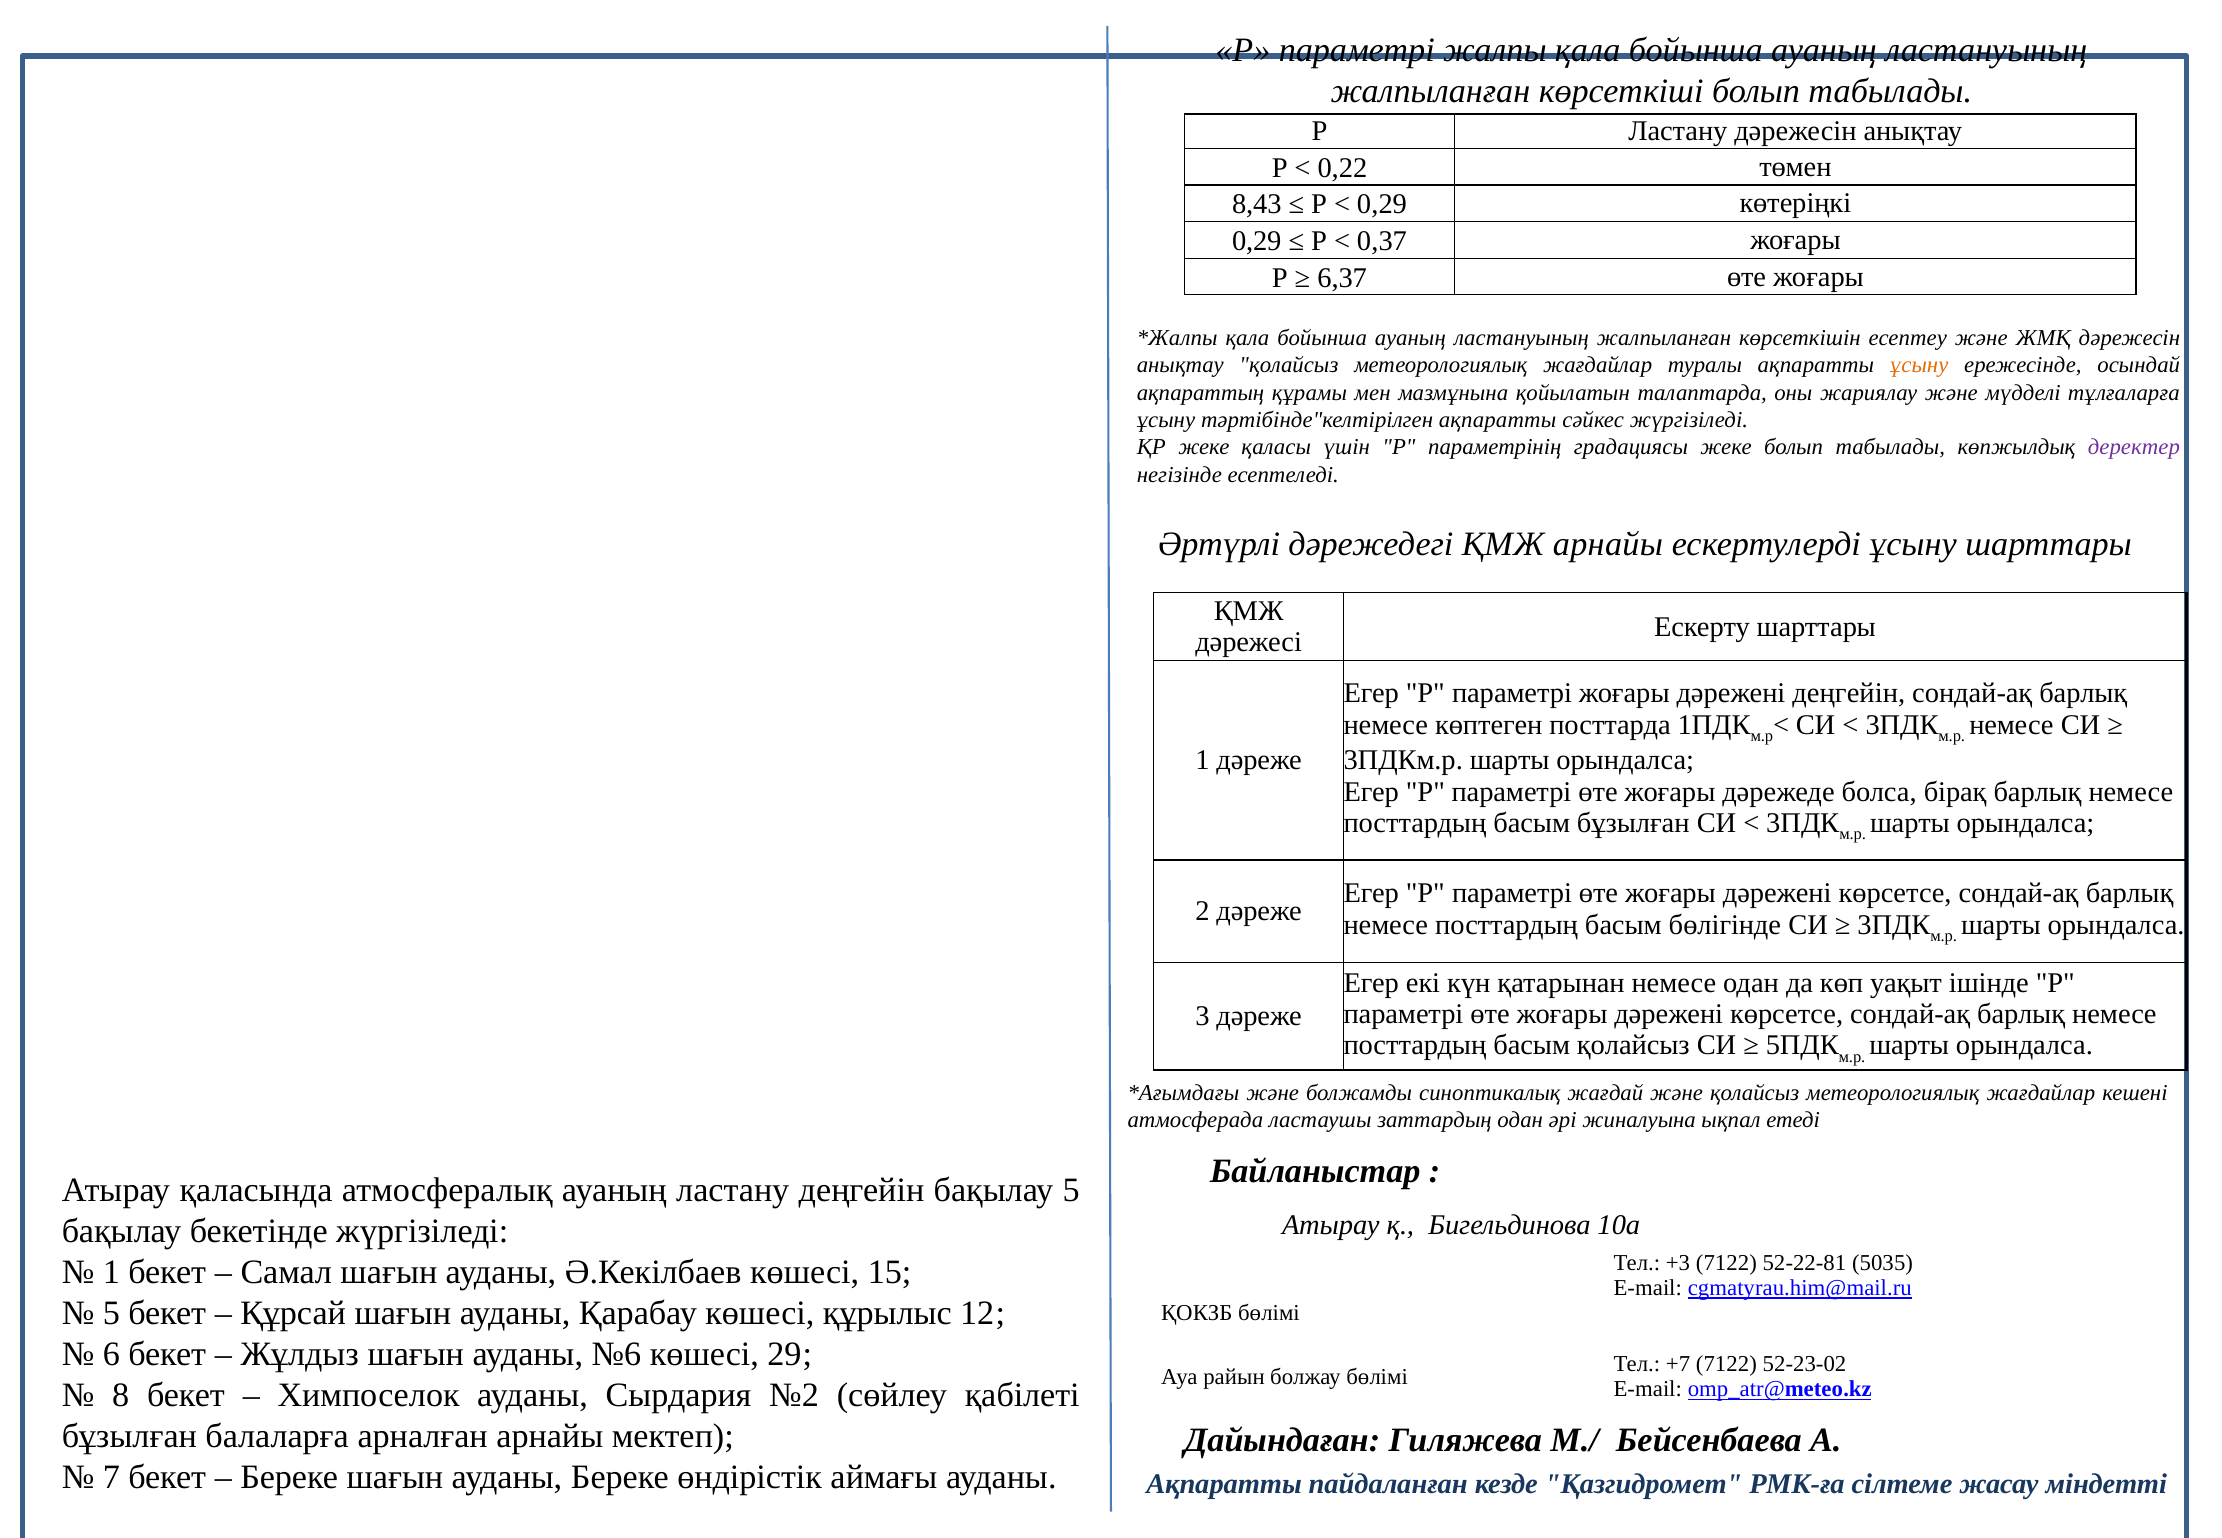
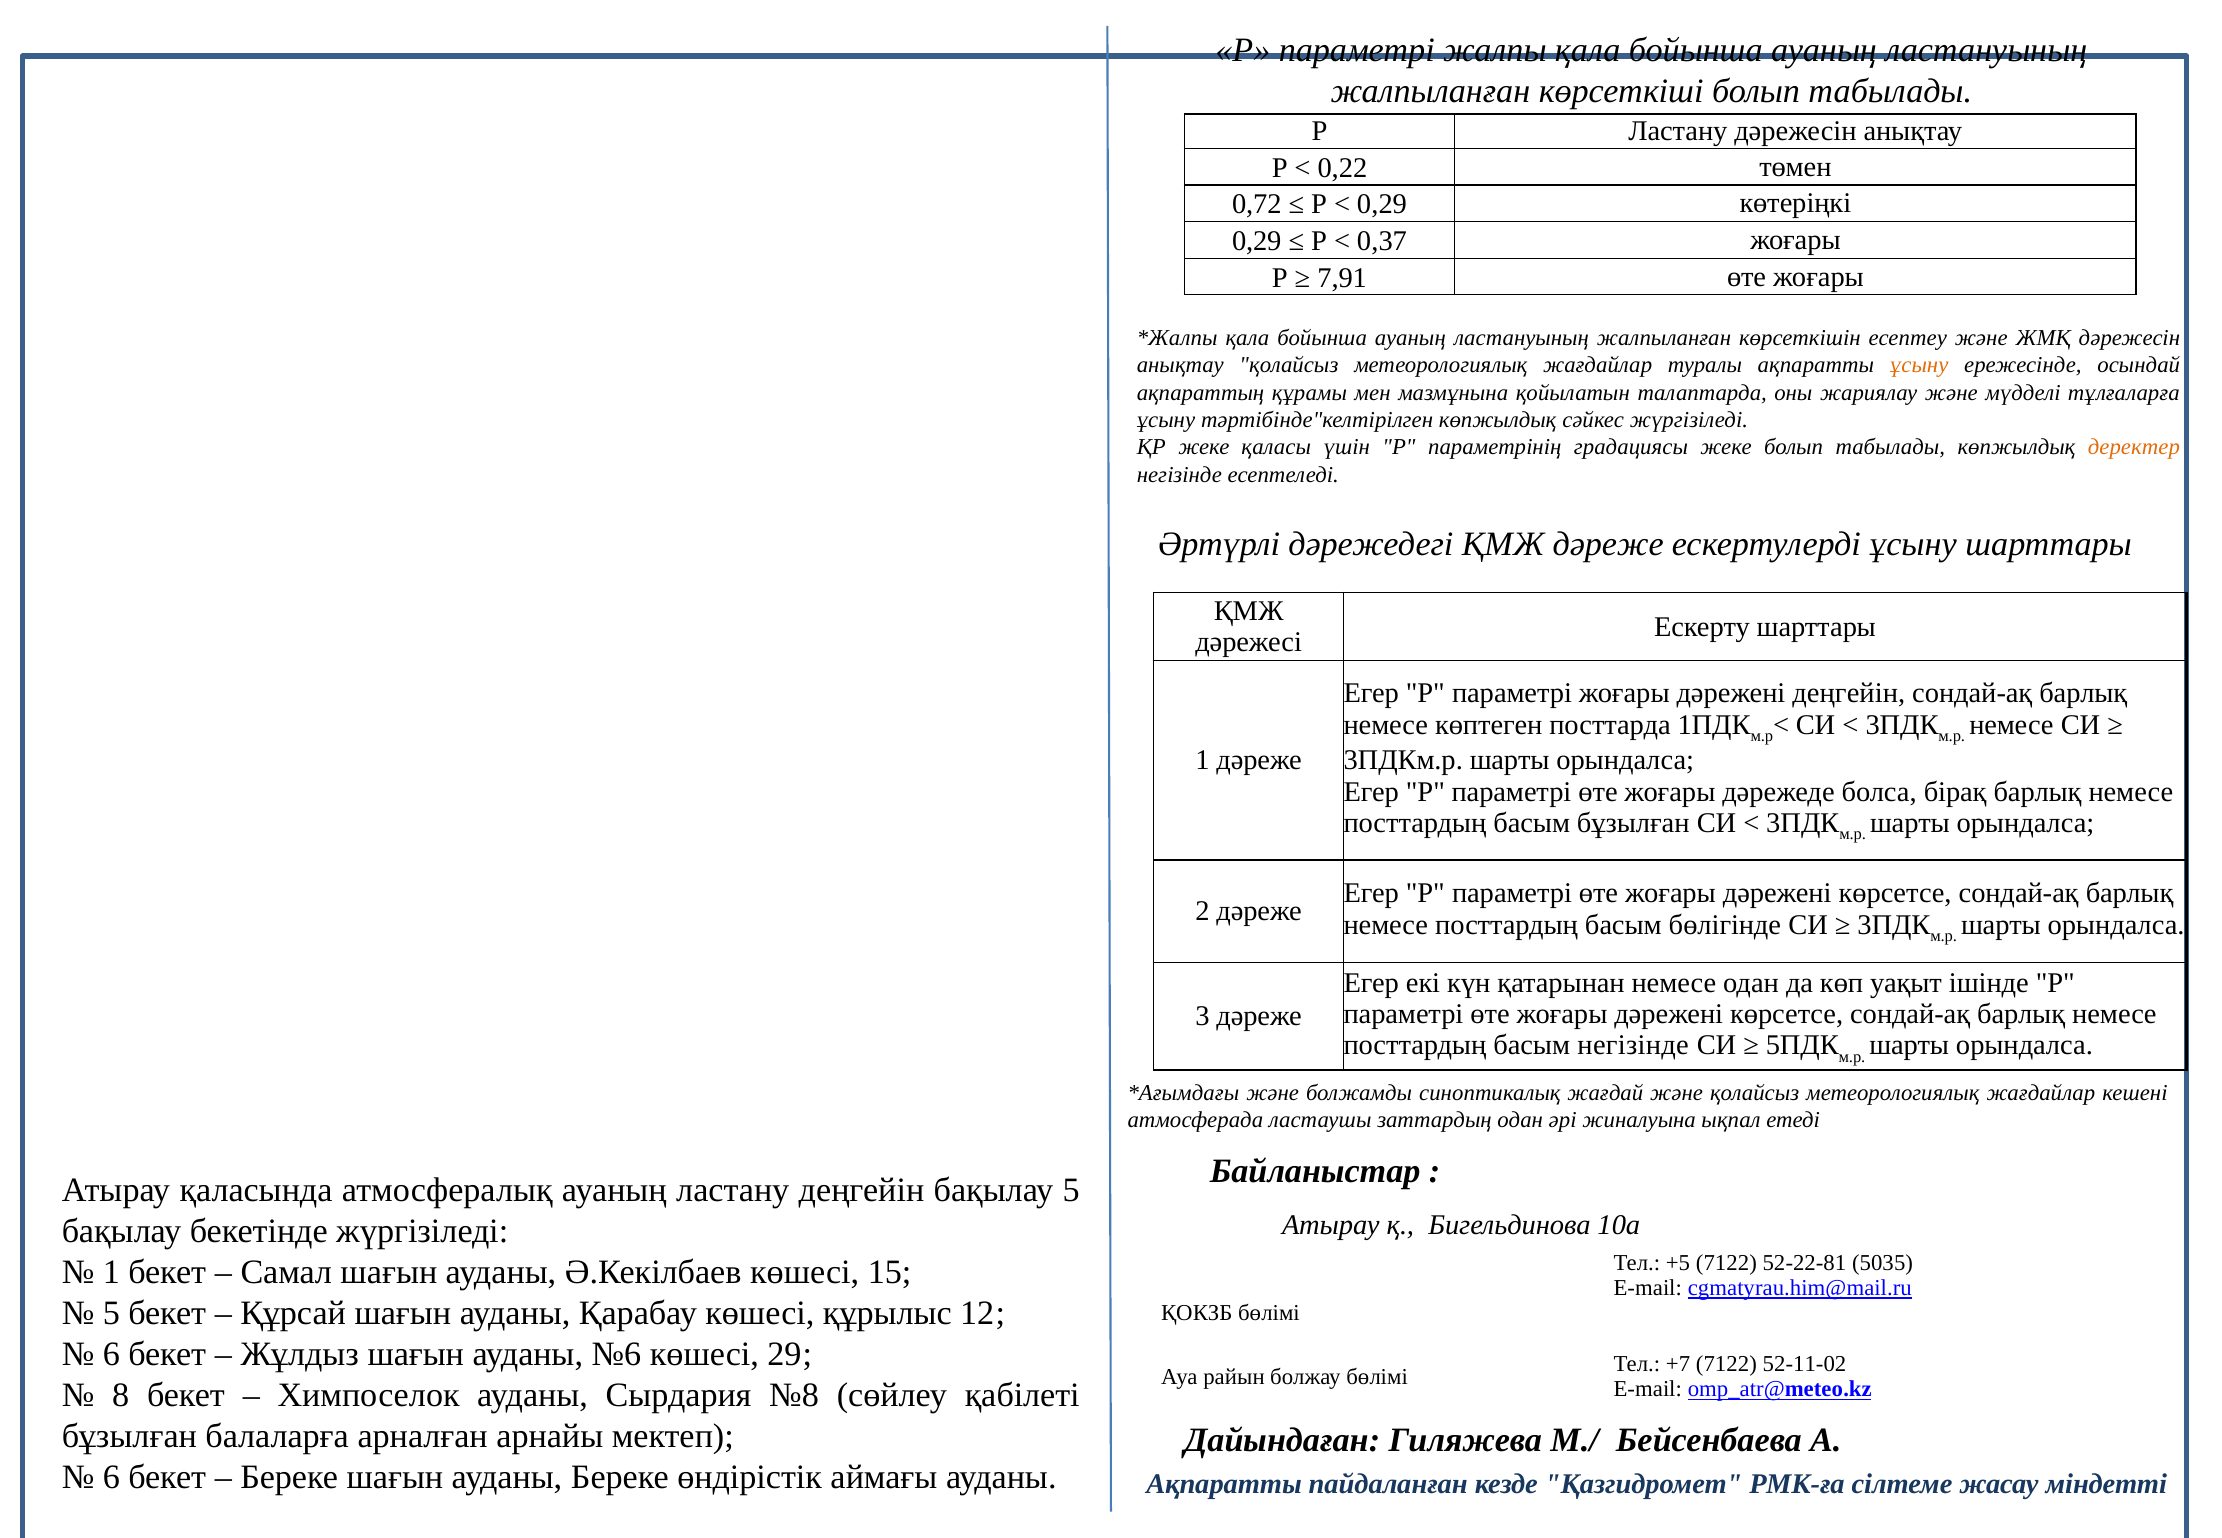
8,43: 8,43 -> 0,72 (1257, 205)
6,37: 6,37 -> 7,91 (1342, 278)
тәртібінде"келтірілген ақпаратты: ақпаратты -> көпжылдық (1498, 420)
деректер colour: purple -> orange (2134, 447)
ҚМЖ арнайы: арнайы -> дәреже (1608, 545)
басым қолайсыз: қолайсыз -> негізінде (1633, 1046)
+3: +3 -> +5 (1678, 1263)
52-23-02: 52-23-02 -> 52-11-02 (1805, 1364)
№2: №2 -> №8 (794, 1396)
7: 7 -> 6 (111, 1478)
